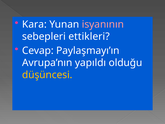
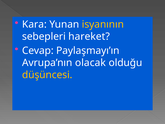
isyanının colour: pink -> yellow (103, 24)
ettikleri: ettikleri -> hareket (89, 36)
yapıldı: yapıldı -> olacak (90, 63)
